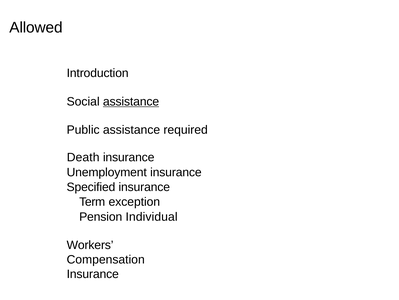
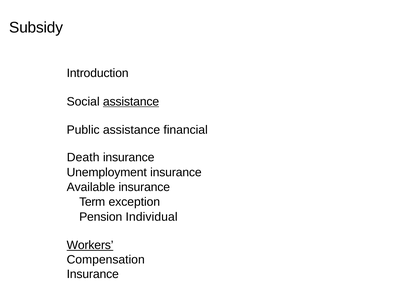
Allowed: Allowed -> Subsidy (36, 28)
required: required -> financial (186, 130)
Specified: Specified -> Available (91, 187)
Workers underline: none -> present (90, 245)
